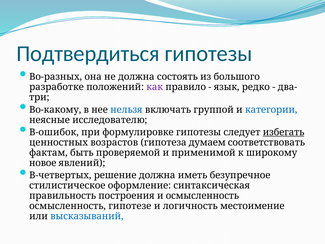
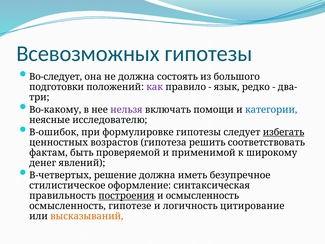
Подтвердиться: Подтвердиться -> Всевозможных (88, 54)
Во-разных: Во-разных -> Во-следует (56, 77)
разработке: разработке -> подготовки (57, 87)
нельзя colour: blue -> purple (126, 110)
группой: группой -> помощи (214, 110)
думаем: думаем -> решить (207, 142)
новое: новое -> денег (43, 163)
построения underline: none -> present (127, 196)
местоимение: местоимение -> цитирование (252, 206)
высказываний colour: blue -> orange (87, 216)
